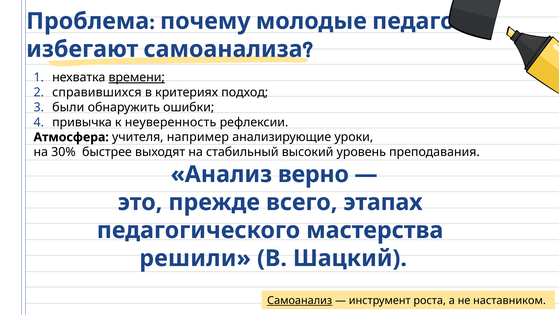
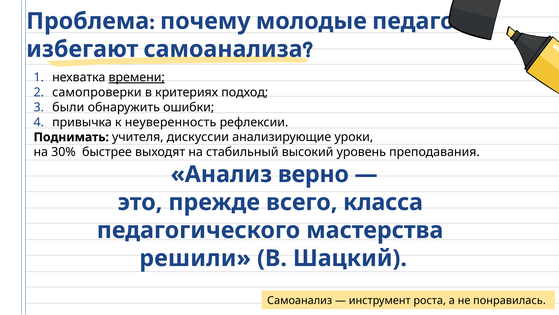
справившихся: справившихся -> самопроверки (97, 92)
Атмосфера: Атмосфера -> Поднимать (71, 137)
например: например -> дискуссии (198, 137)
этапах: этапах -> класса (383, 202)
Самоанализ underline: present -> none (300, 300)
наставником: наставником -> понравилась (509, 300)
